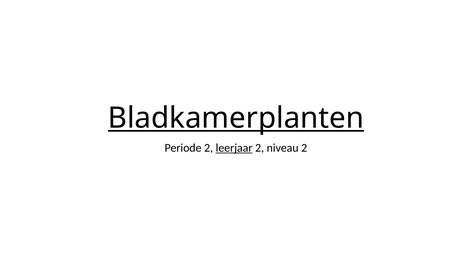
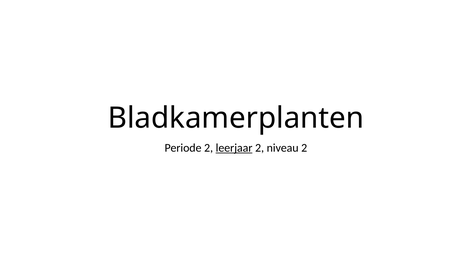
Bladkamerplanten underline: present -> none (236, 118)
